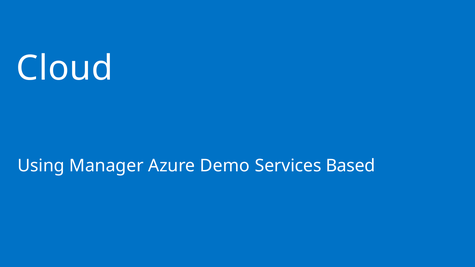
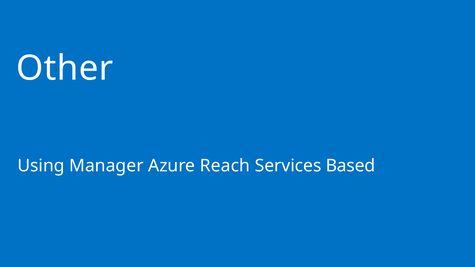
Cloud: Cloud -> Other (65, 68)
Demo: Demo -> Reach (225, 166)
